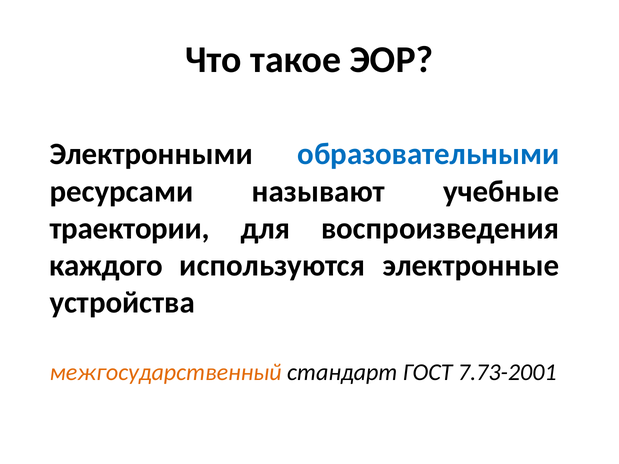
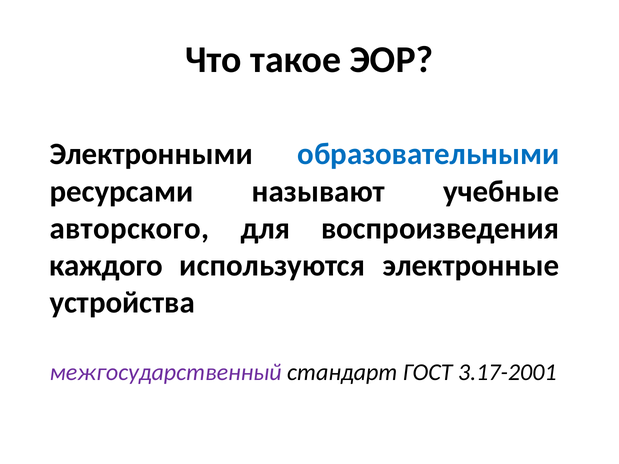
траектории: траектории -> авторского (129, 229)
межгосударственный colour: orange -> purple (166, 373)
7.73-2001: 7.73-2001 -> 3.17-2001 (507, 373)
